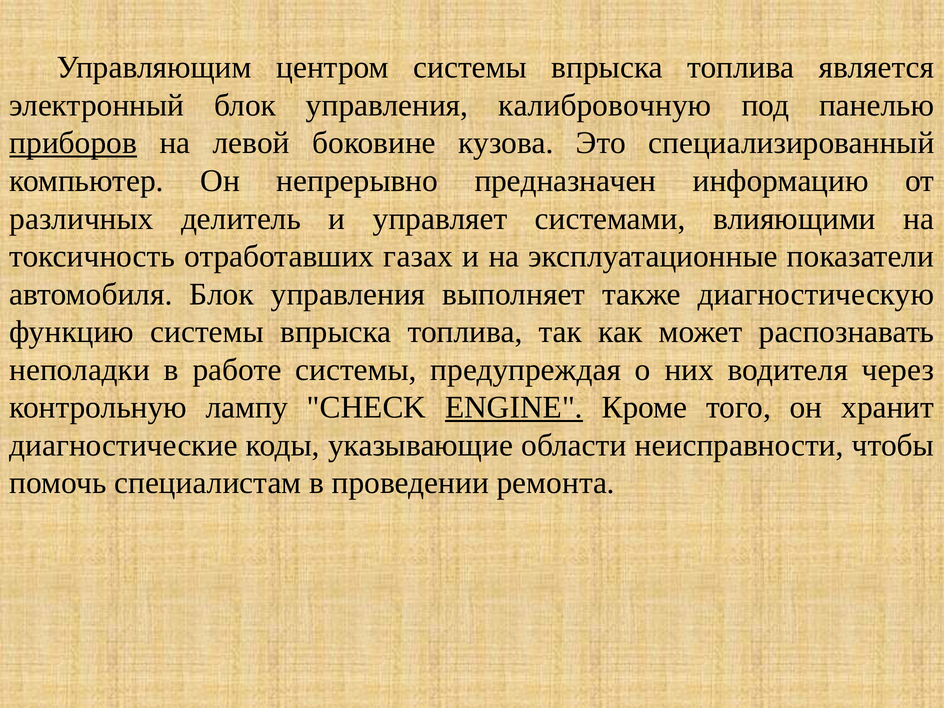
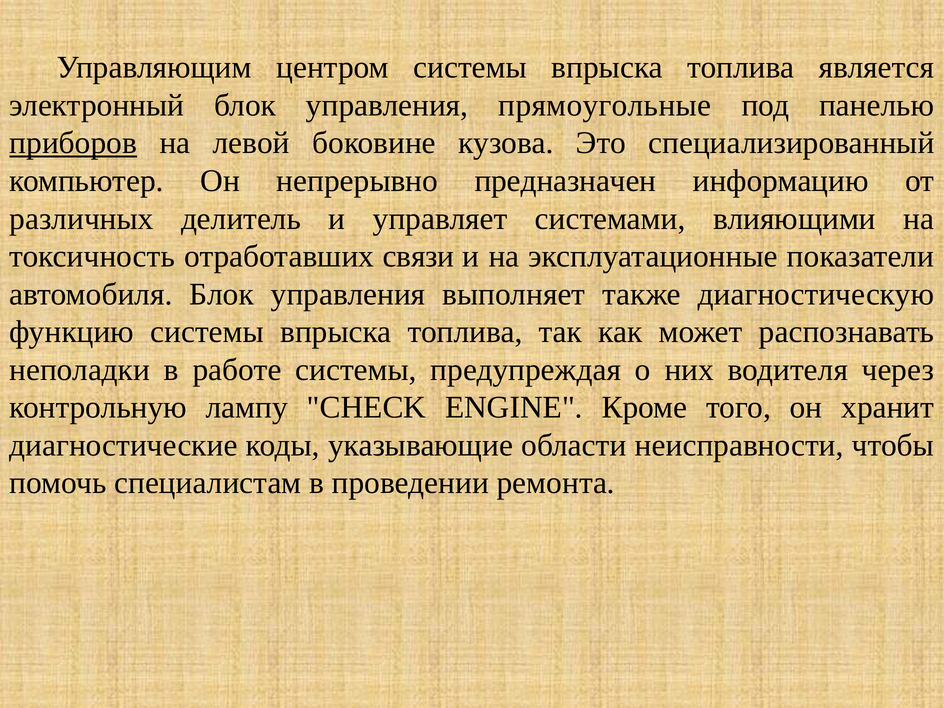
калибровочную: калибровочную -> прямоугольные (605, 105)
газах: газах -> связи (419, 256)
ENGINE underline: present -> none (514, 407)
